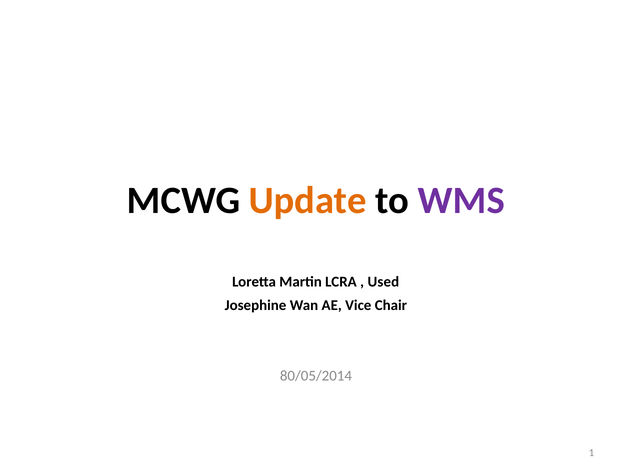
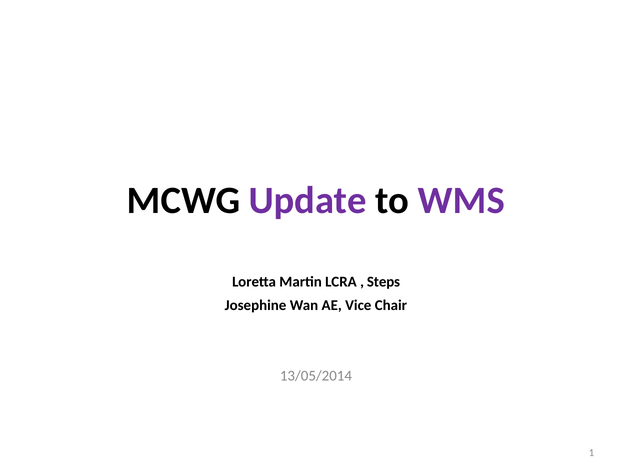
Update colour: orange -> purple (308, 201)
Used: Used -> Steps (384, 282)
80/05/2014: 80/05/2014 -> 13/05/2014 (316, 376)
